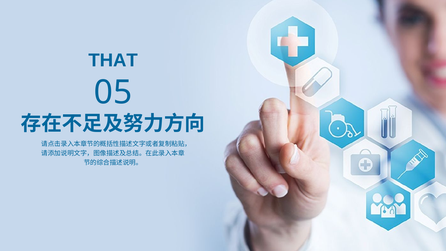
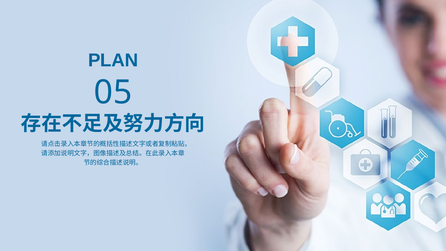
THAT: THAT -> PLAN (113, 60)
